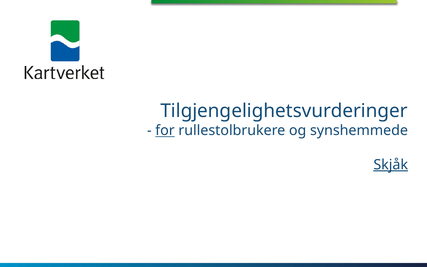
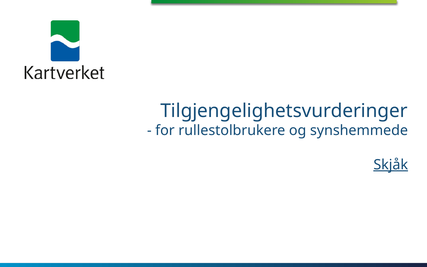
for underline: present -> none (165, 130)
